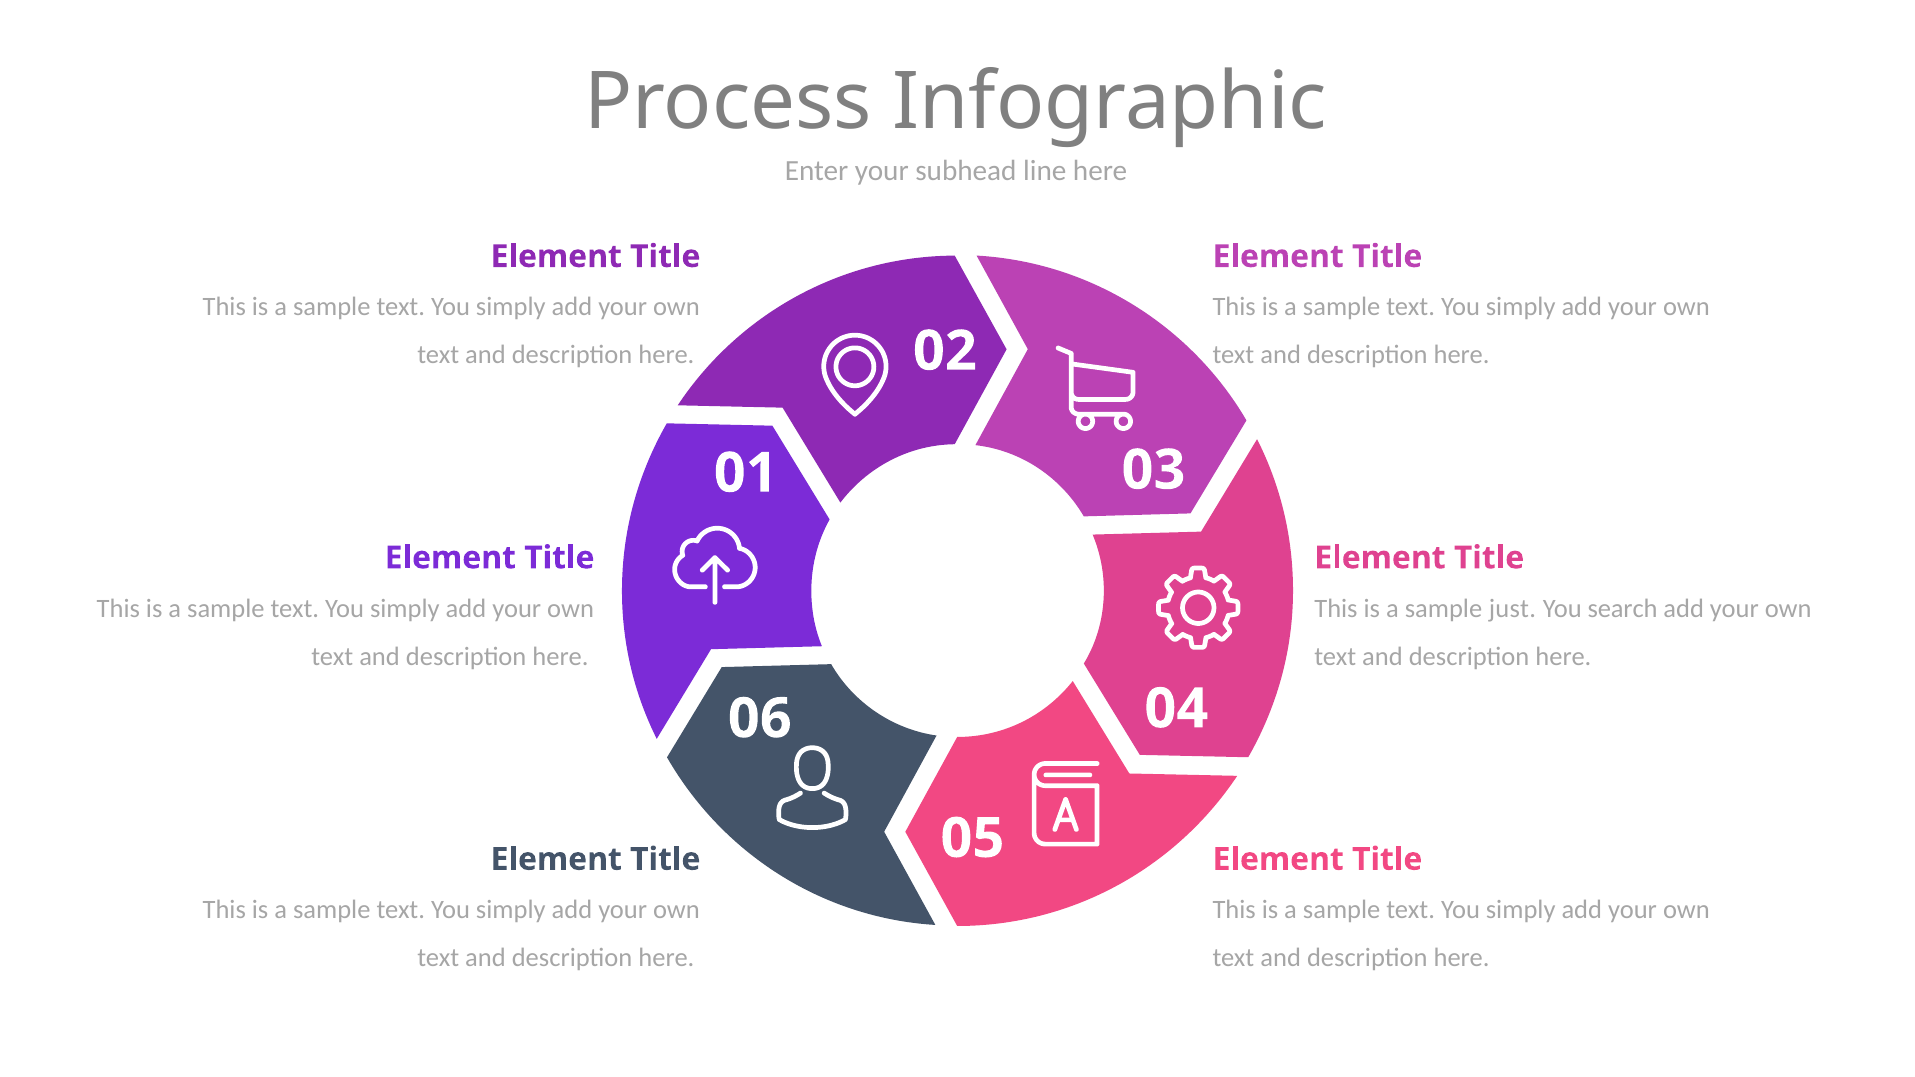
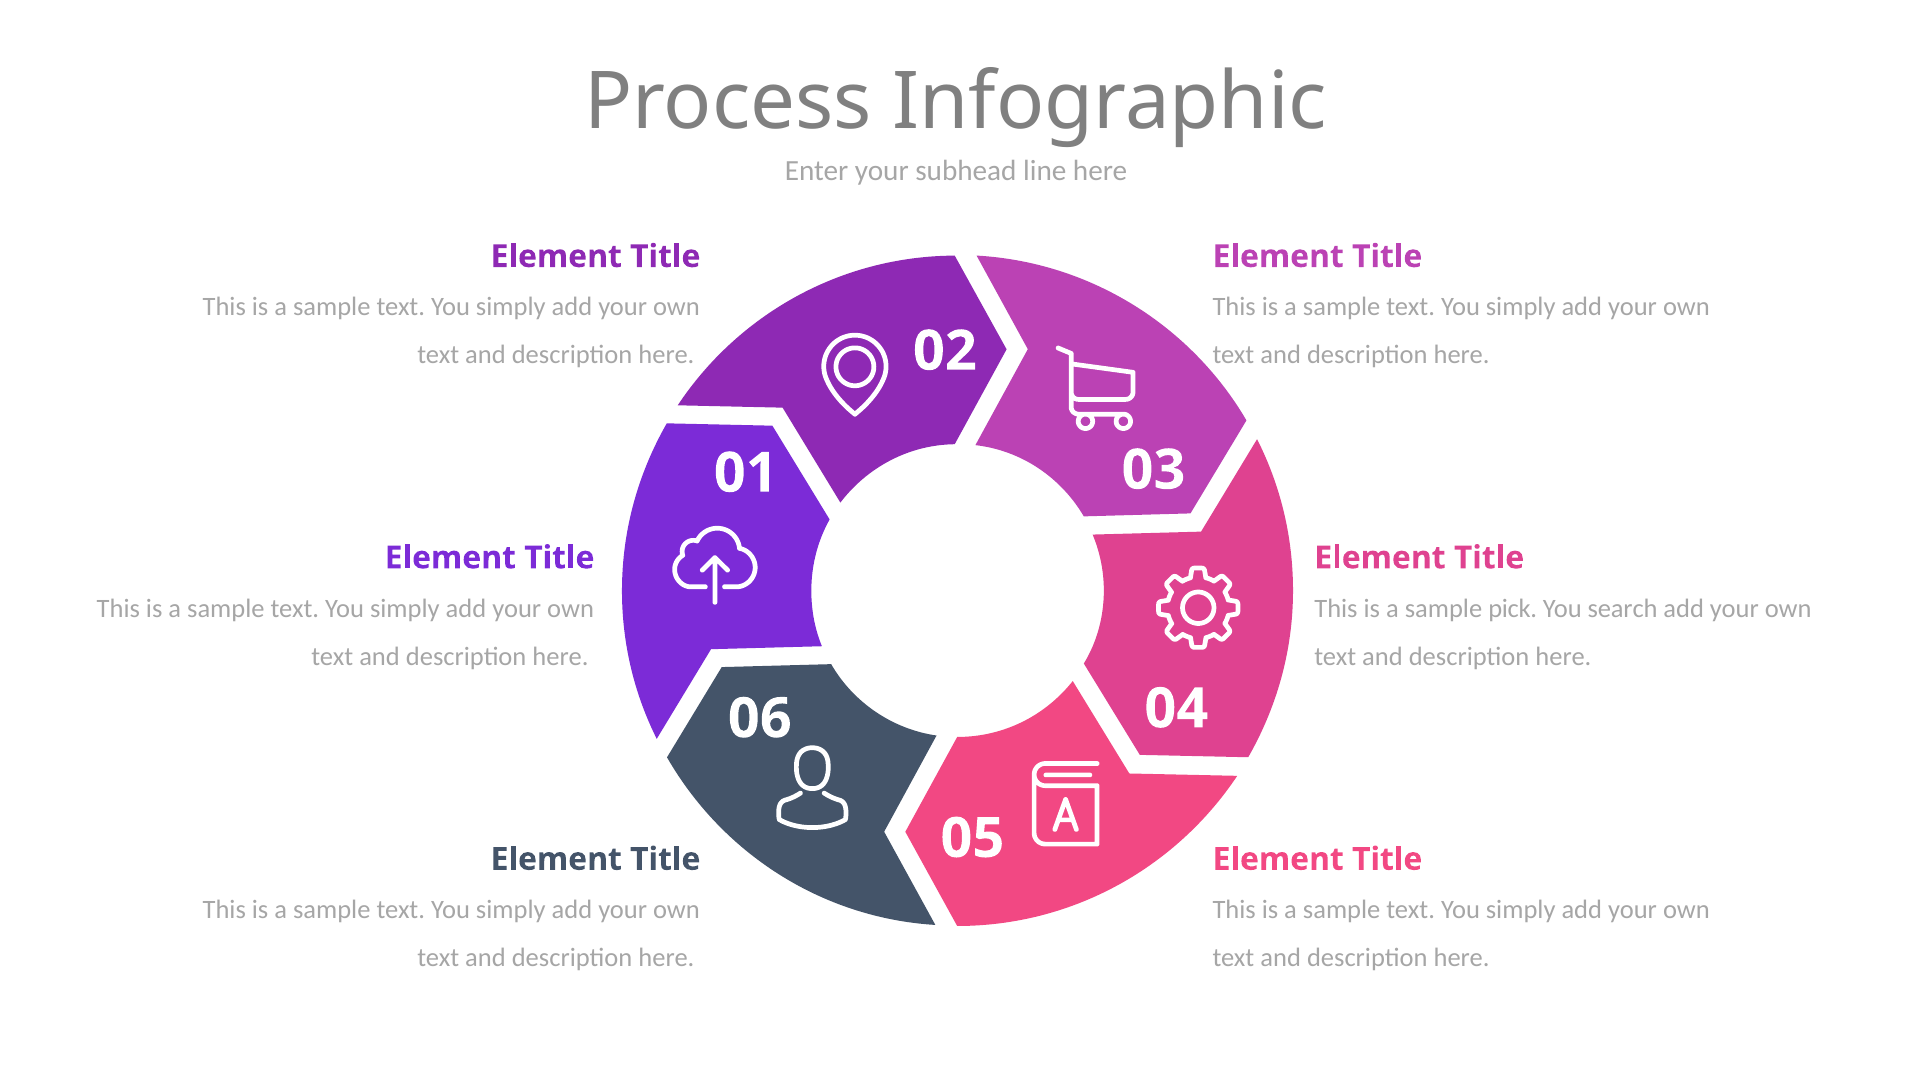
just: just -> pick (1513, 609)
